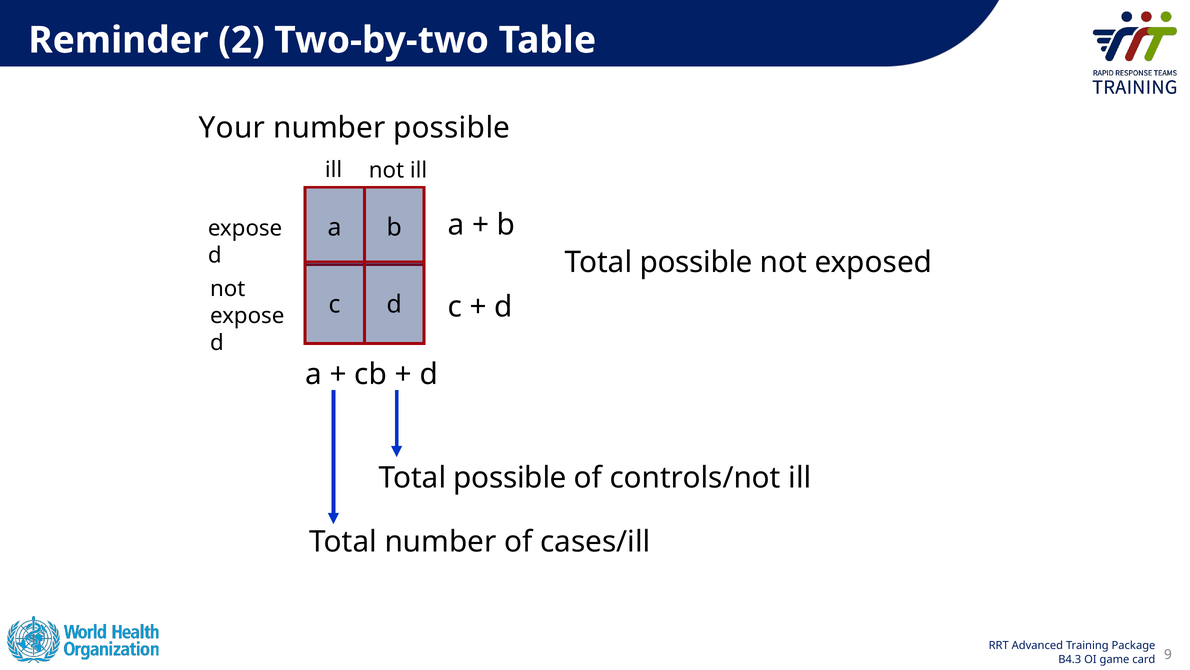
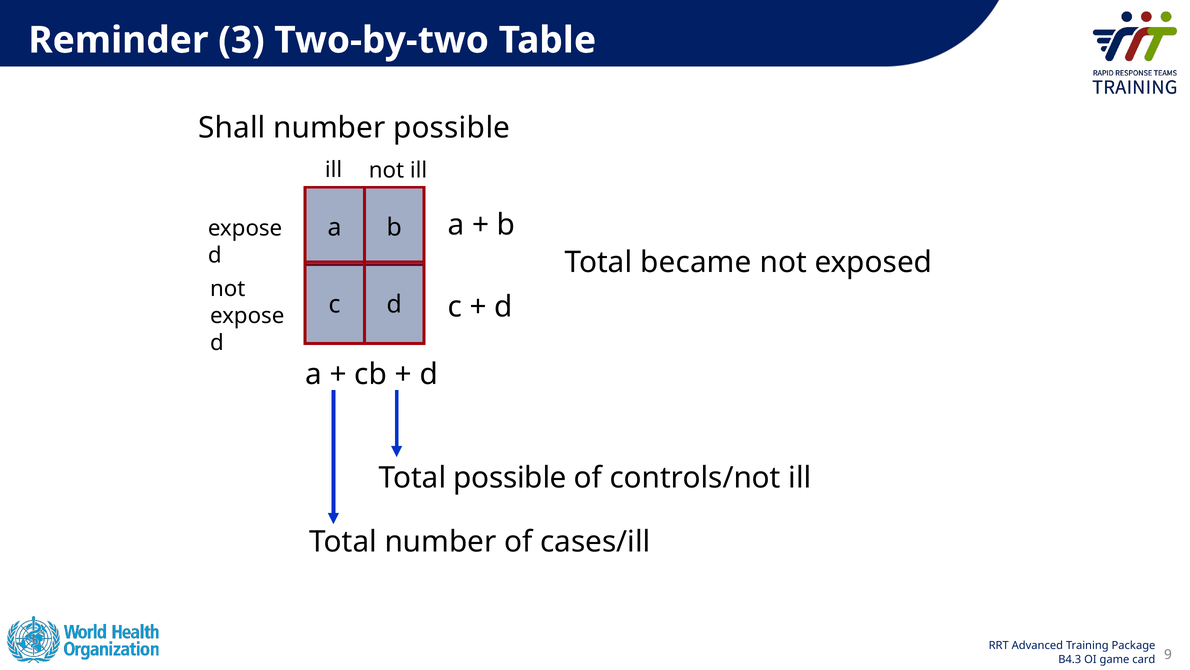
2: 2 -> 3 (241, 40)
Your: Your -> Shall (232, 128)
possible: possible -> became (696, 262)
